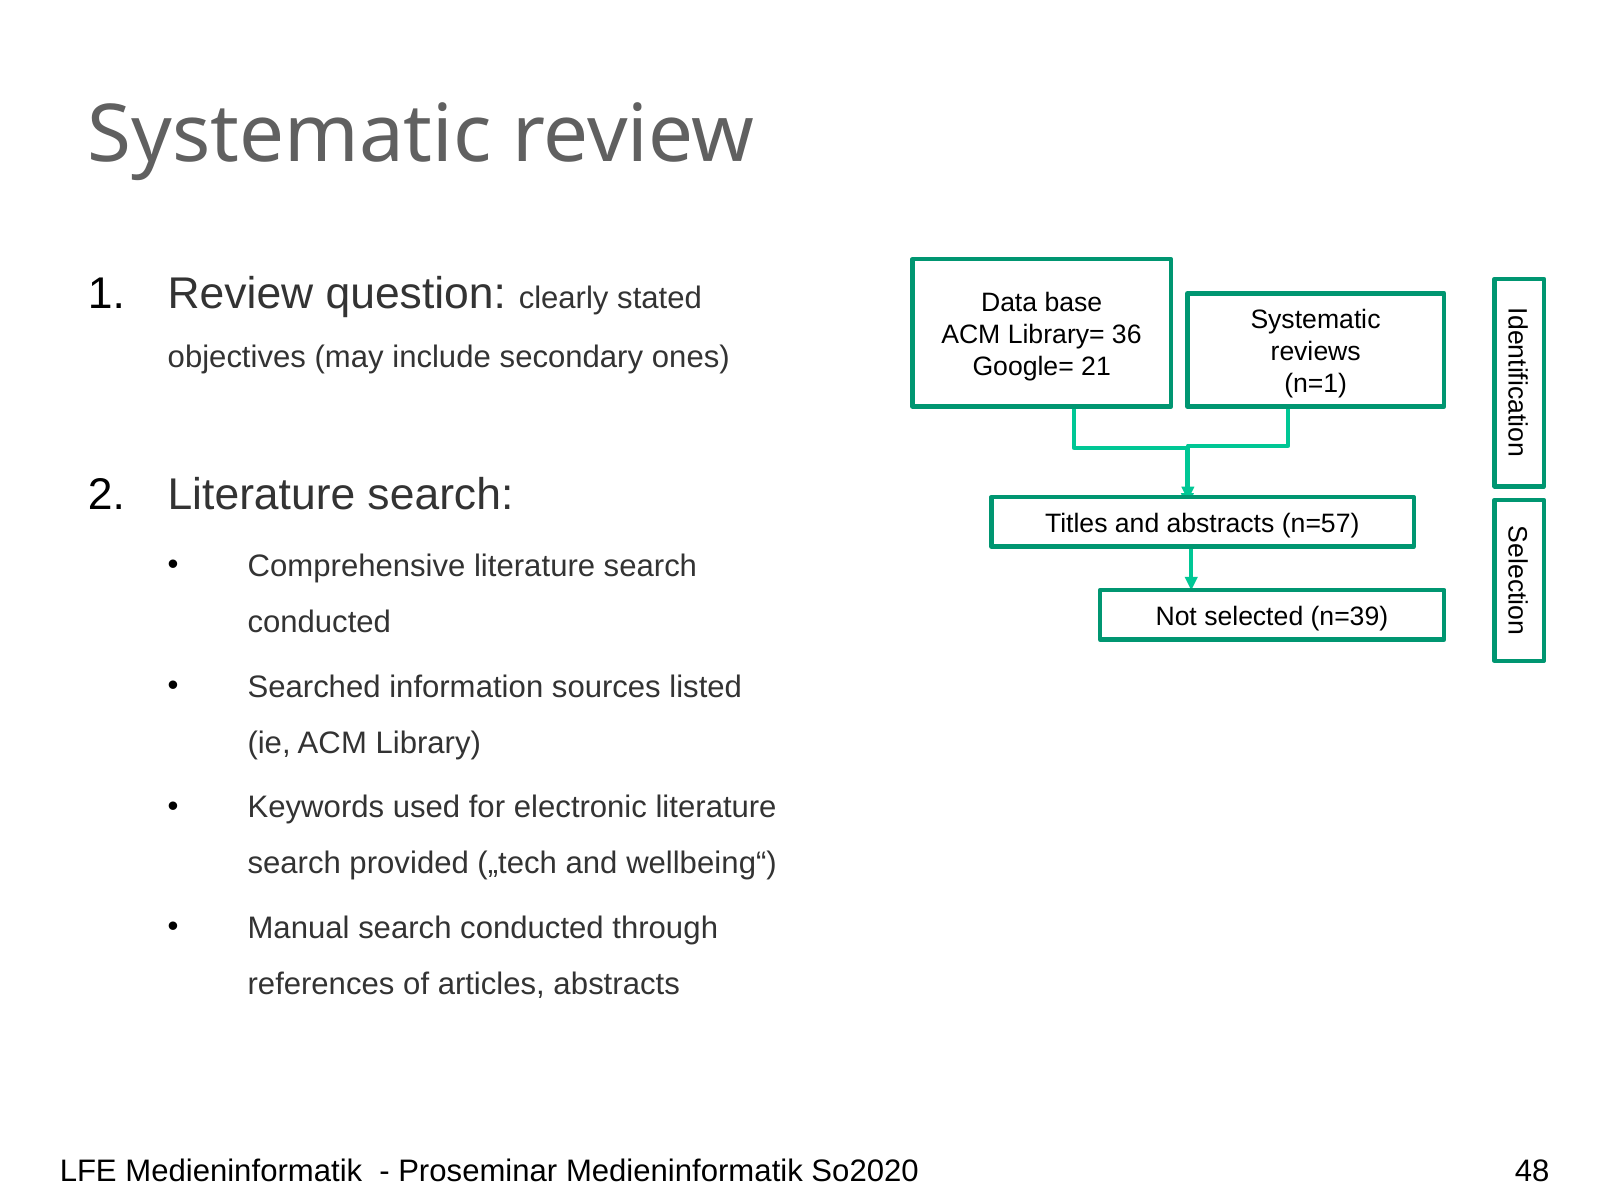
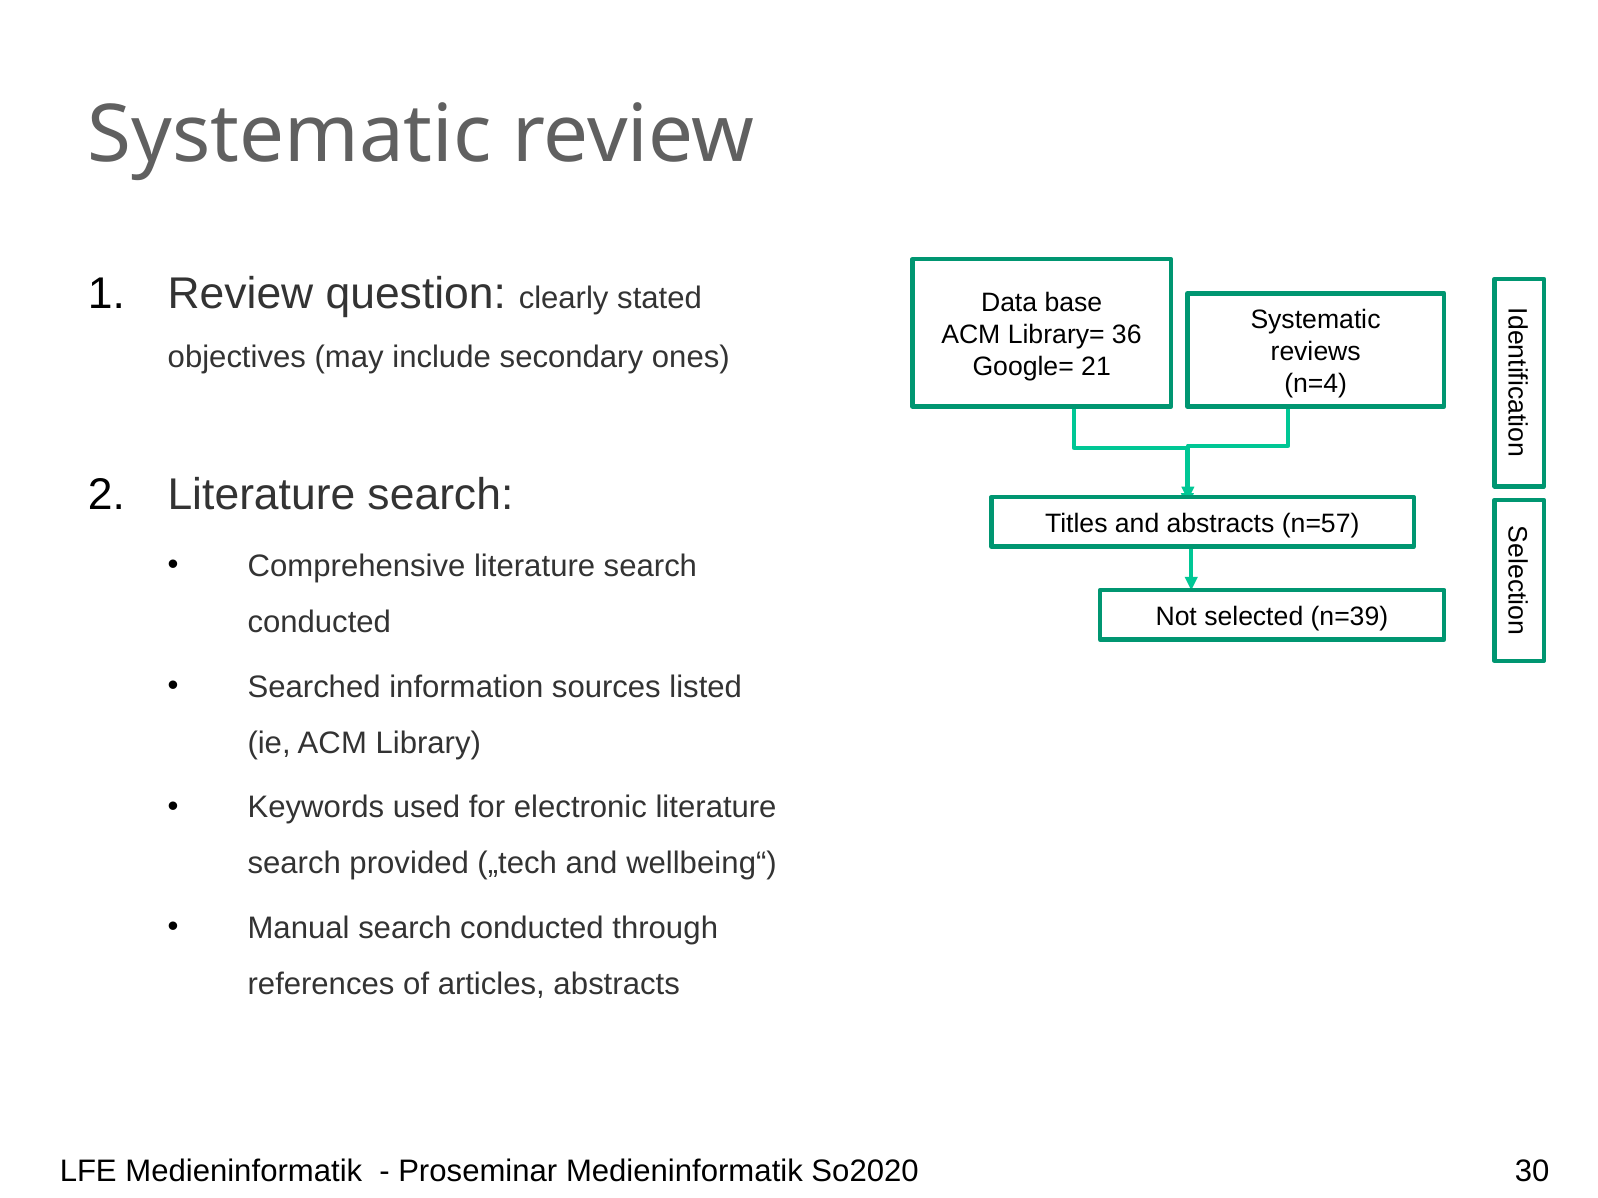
n=1: n=1 -> n=4 (1316, 384)
48: 48 -> 30 (1532, 1172)
